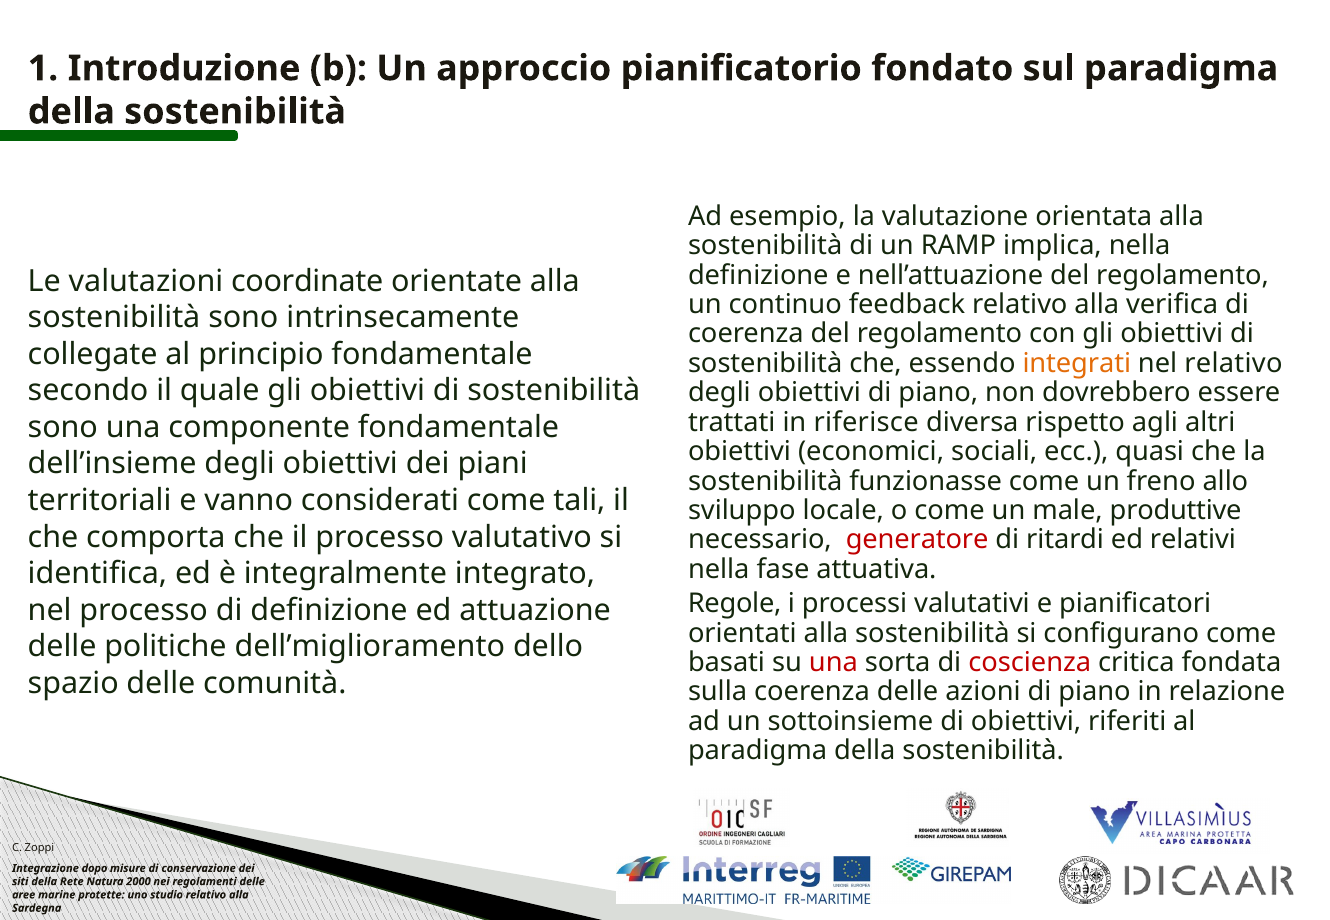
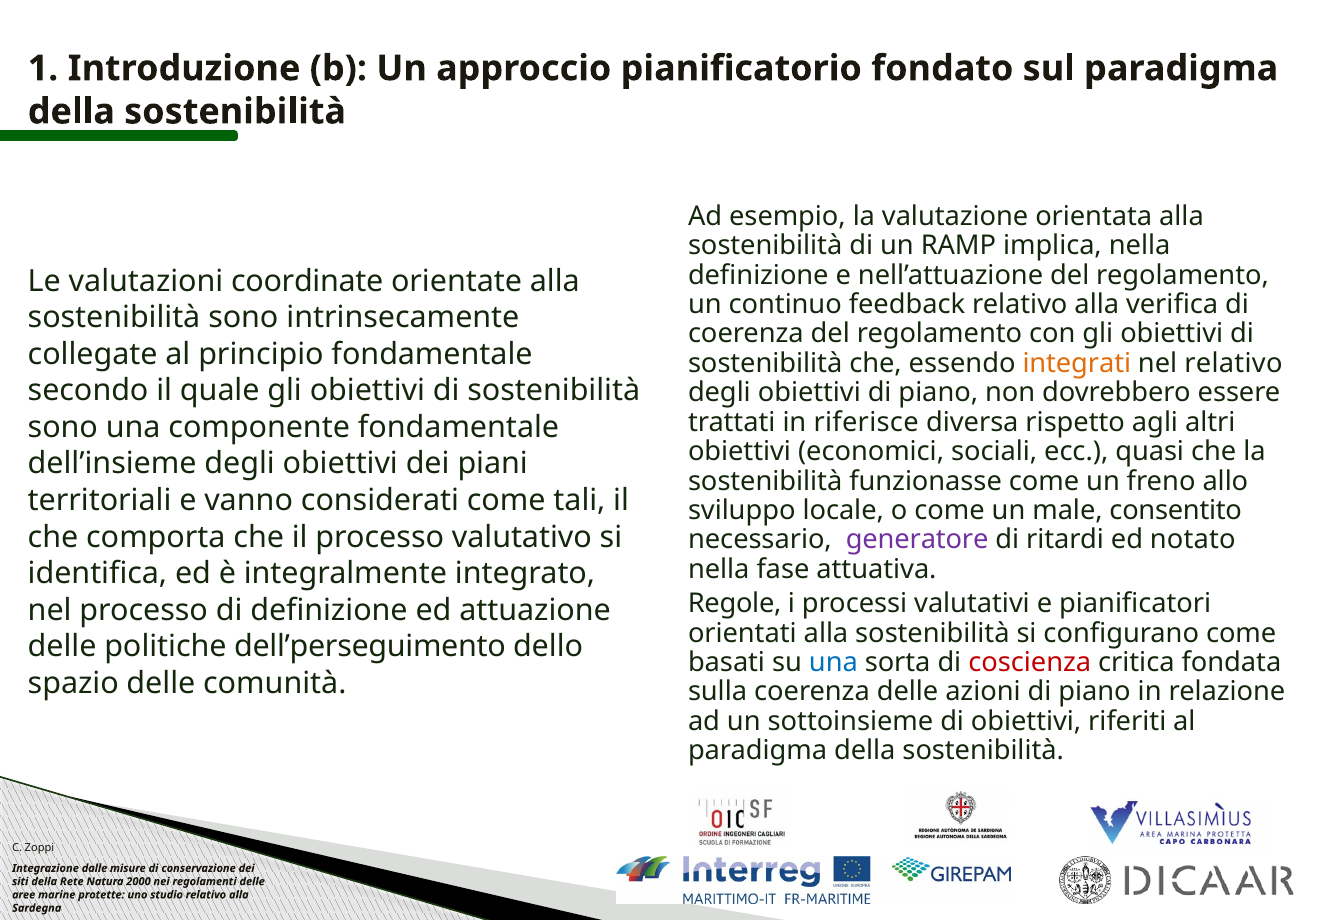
produttive: produttive -> consentito (1176, 511)
generatore colour: red -> purple (917, 540)
relativi: relativi -> notato (1193, 540)
dell’miglioramento: dell’miglioramento -> dell’perseguimento (370, 647)
una colour: red -> blue (833, 663)
dopo: dopo -> dalle (94, 869)
